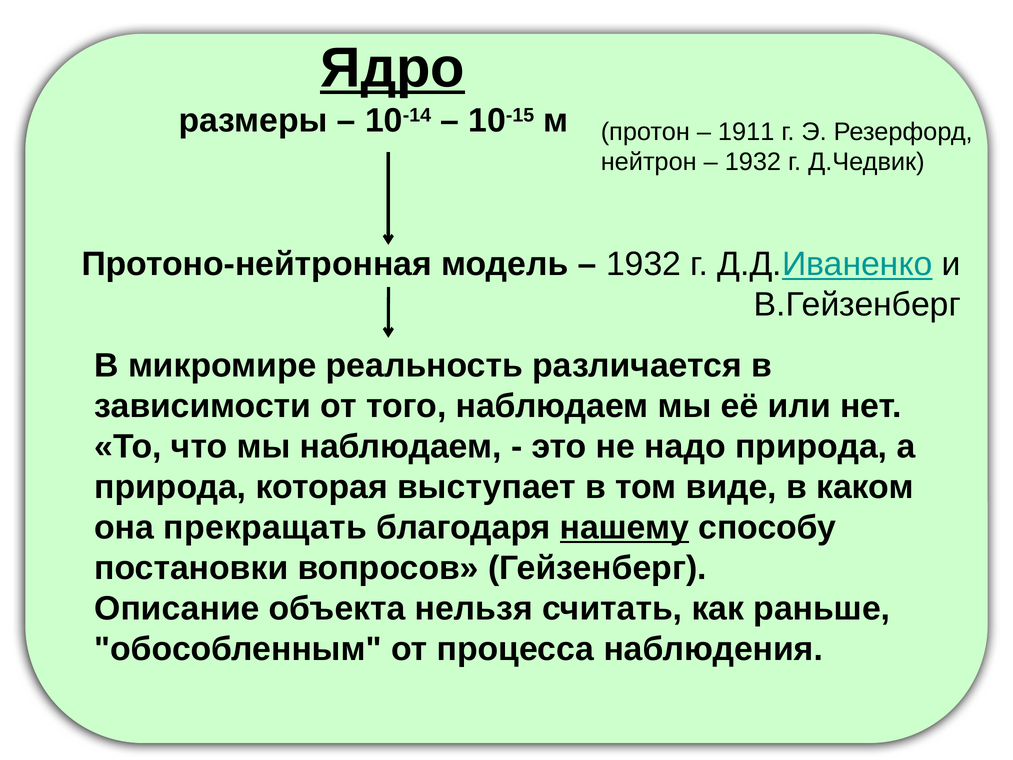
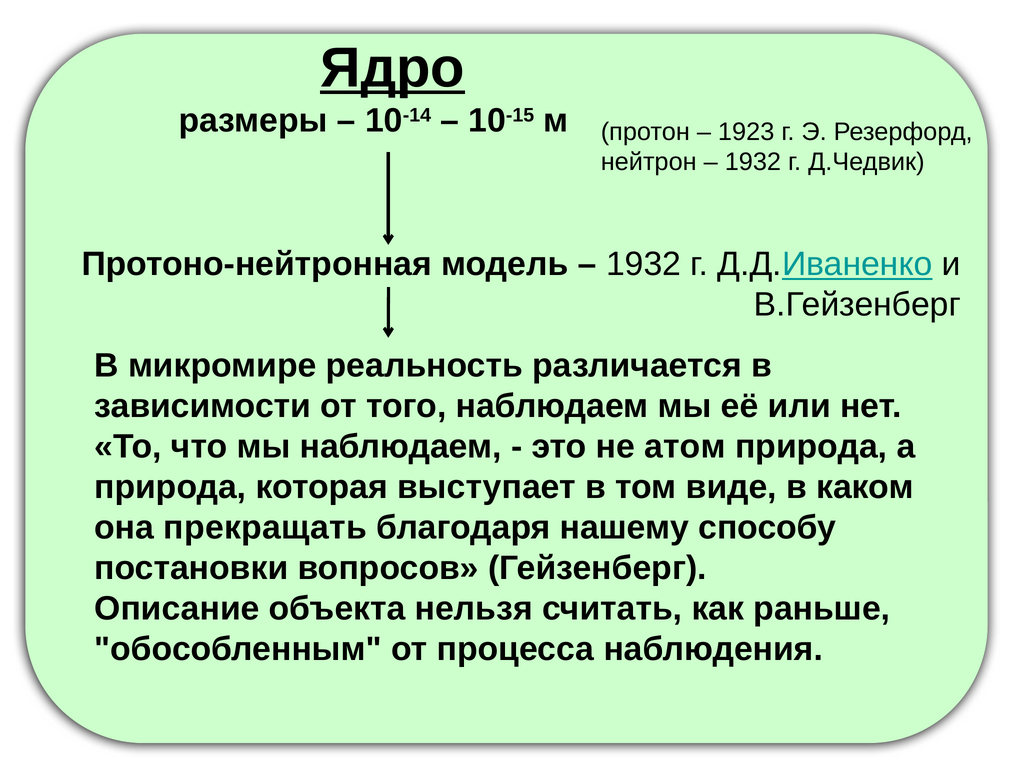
1911: 1911 -> 1923 (746, 132)
надо: надо -> атом (685, 446)
нашему underline: present -> none (624, 527)
